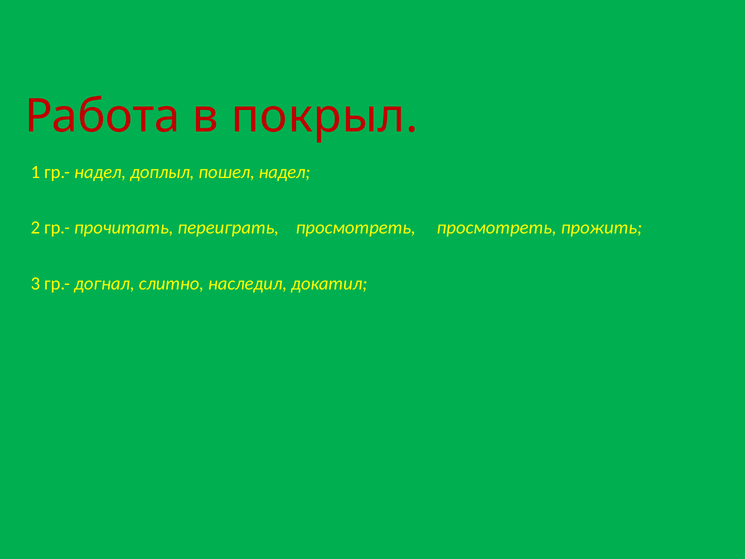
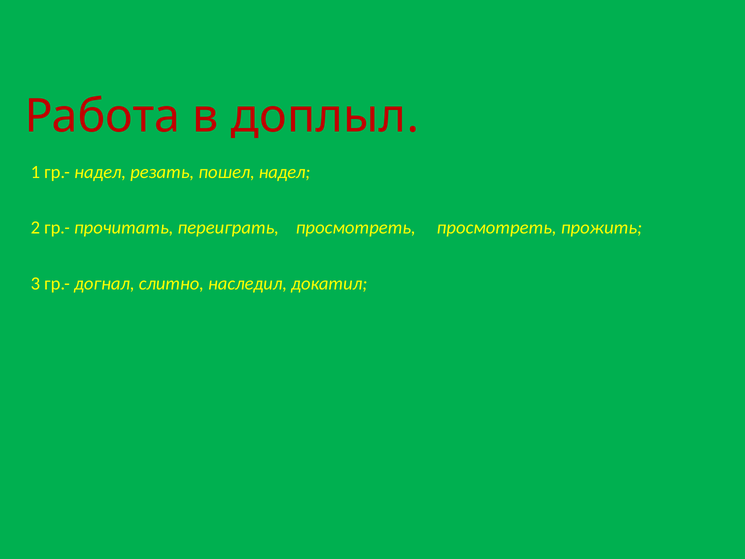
покрыл: покрыл -> доплыл (325, 116)
доплыл: доплыл -> резать (162, 172)
